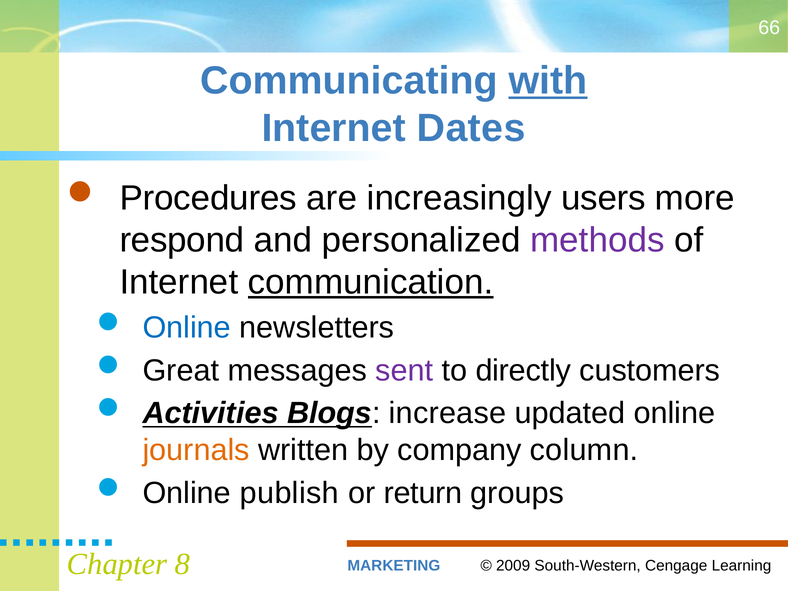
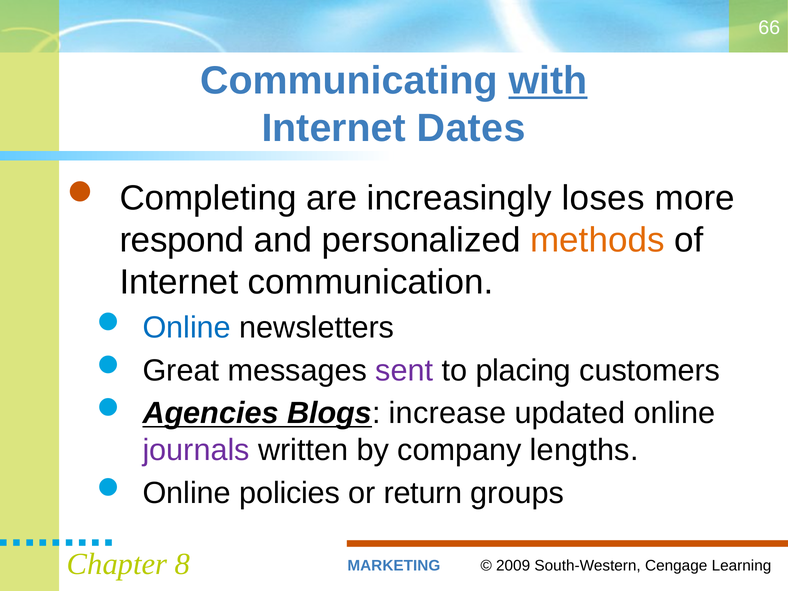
Procedures: Procedures -> Completing (208, 198)
users: users -> loses (603, 198)
methods colour: purple -> orange (597, 240)
communication underline: present -> none (371, 282)
directly: directly -> placing (523, 370)
Activities: Activities -> Agencies (211, 413)
journals colour: orange -> purple (196, 450)
column: column -> lengths (584, 450)
publish: publish -> policies (290, 493)
